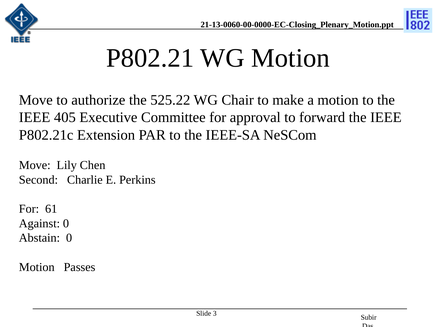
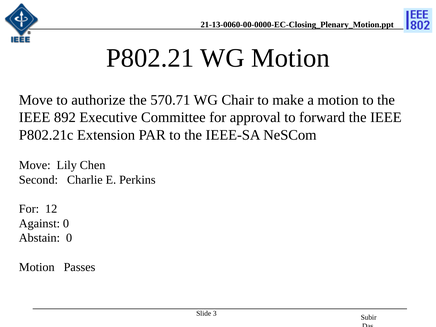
525.22: 525.22 -> 570.71 (170, 100)
405: 405 -> 892 (65, 117)
61: 61 -> 12 (51, 209)
